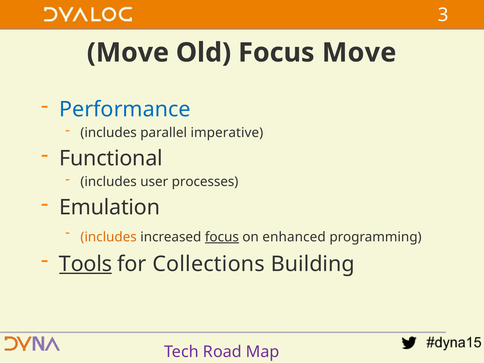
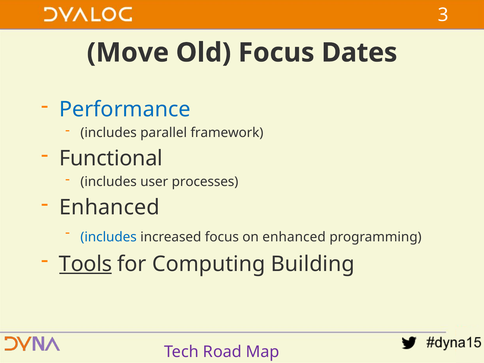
Focus Move: Move -> Dates (359, 53)
imperative: imperative -> framework (227, 133)
Emulation: Emulation -> Enhanced (109, 207)
includes colour: orange -> blue (109, 237)
focus underline: present -> none (222, 237)
Collections: Collections -> Computing (209, 264)
